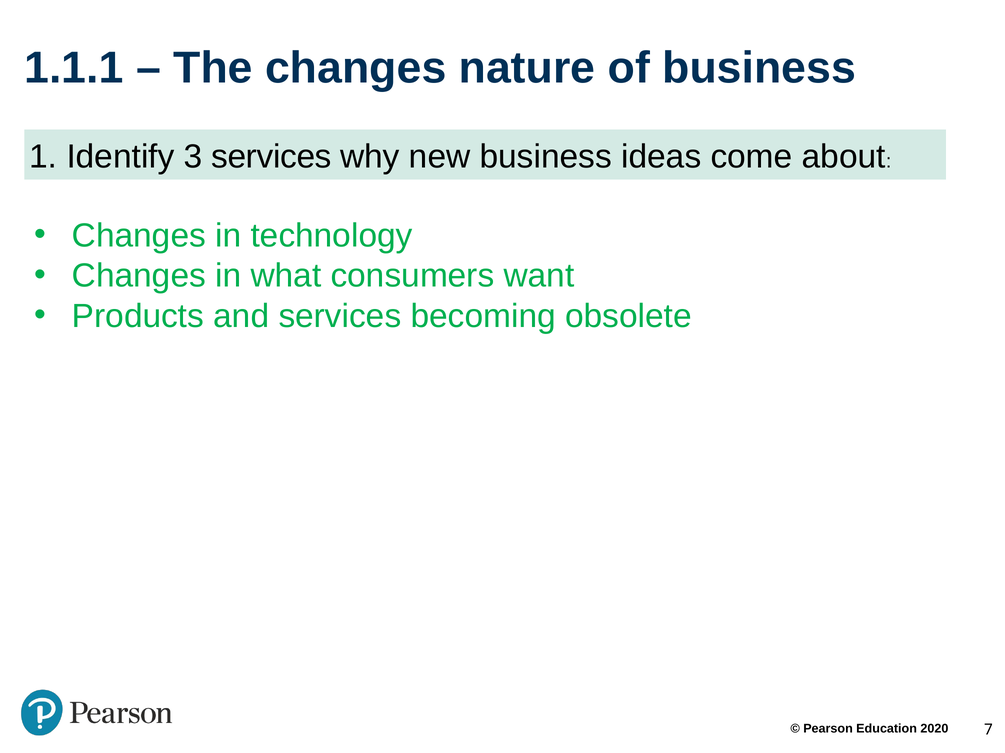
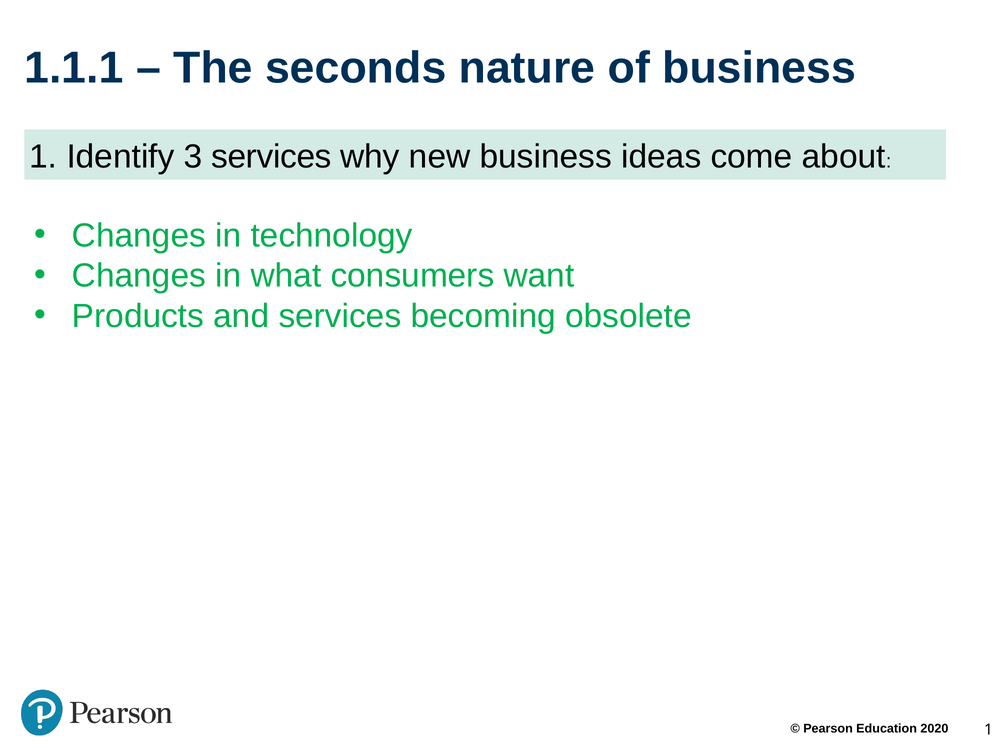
The changes: changes -> seconds (356, 68)
7: 7 -> 1 (988, 730)
